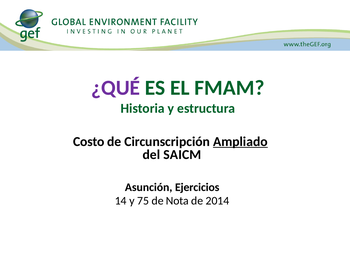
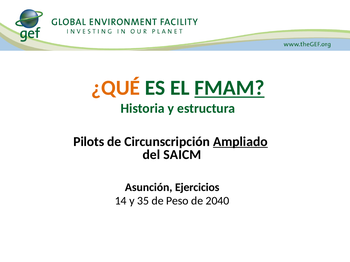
¿QUÉ colour: purple -> orange (116, 88)
FMAM underline: none -> present (229, 88)
Costo: Costo -> Pilots (89, 142)
75: 75 -> 35 (143, 201)
Nota: Nota -> Peso (177, 201)
2014: 2014 -> 2040 (217, 201)
